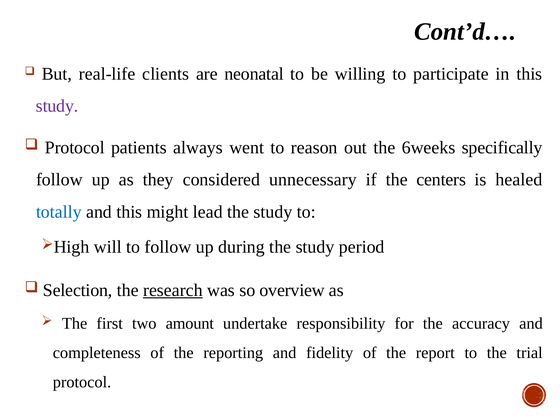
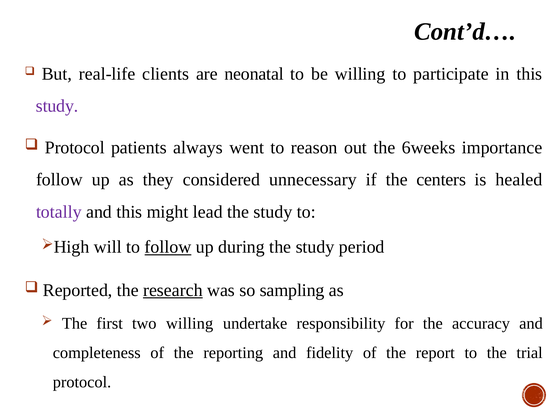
specifically: specifically -> importance (502, 147)
totally colour: blue -> purple (59, 212)
follow underline: none -> present (168, 247)
Selection: Selection -> Reported (78, 290)
overview: overview -> sampling (292, 290)
two amount: amount -> willing (190, 323)
